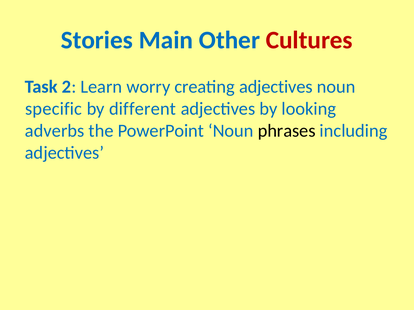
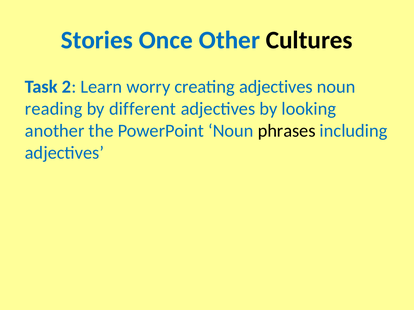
Main: Main -> Once (166, 40)
Cultures colour: red -> black (309, 40)
specific: specific -> reading (54, 109)
adverbs: adverbs -> another (55, 131)
